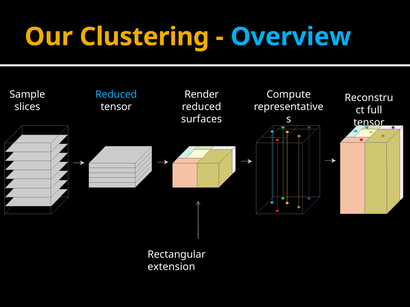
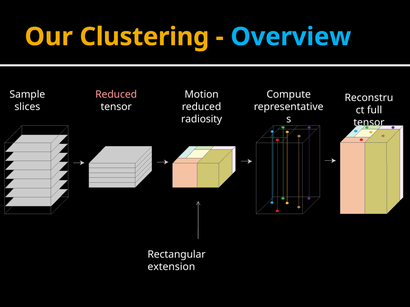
Reduced colour: light blue -> pink (116, 95)
Render: Render -> Motion (202, 95)
surfaces: surfaces -> radiosity (202, 119)
